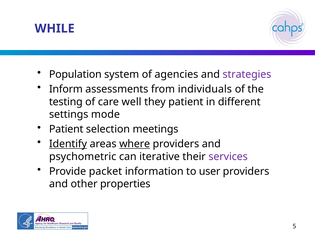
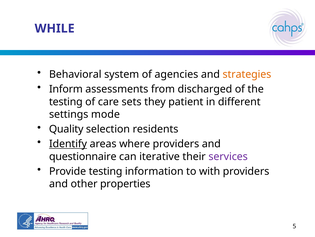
Population: Population -> Behavioral (75, 74)
strategies colour: purple -> orange (247, 74)
individuals: individuals -> discharged (205, 89)
well: well -> sets (132, 102)
Patient: Patient -> Quality (66, 129)
meetings: meetings -> residents (155, 129)
where underline: present -> none (135, 144)
psychometric: psychometric -> questionnaire (83, 156)
Provide packet: packet -> testing (106, 171)
user: user -> with (210, 171)
